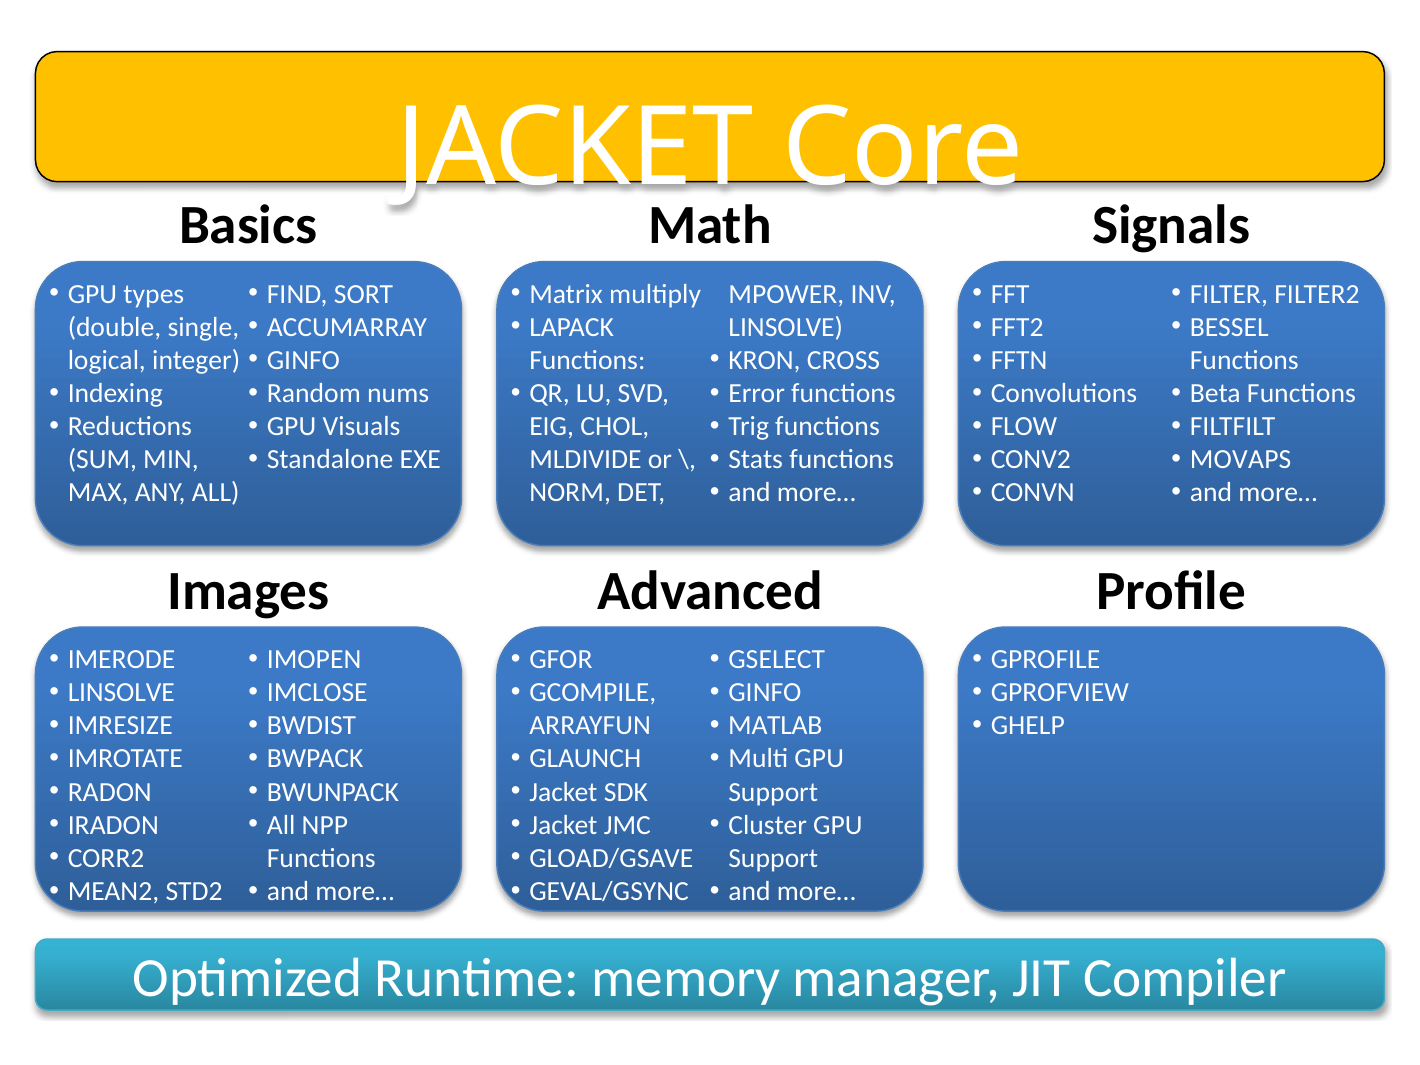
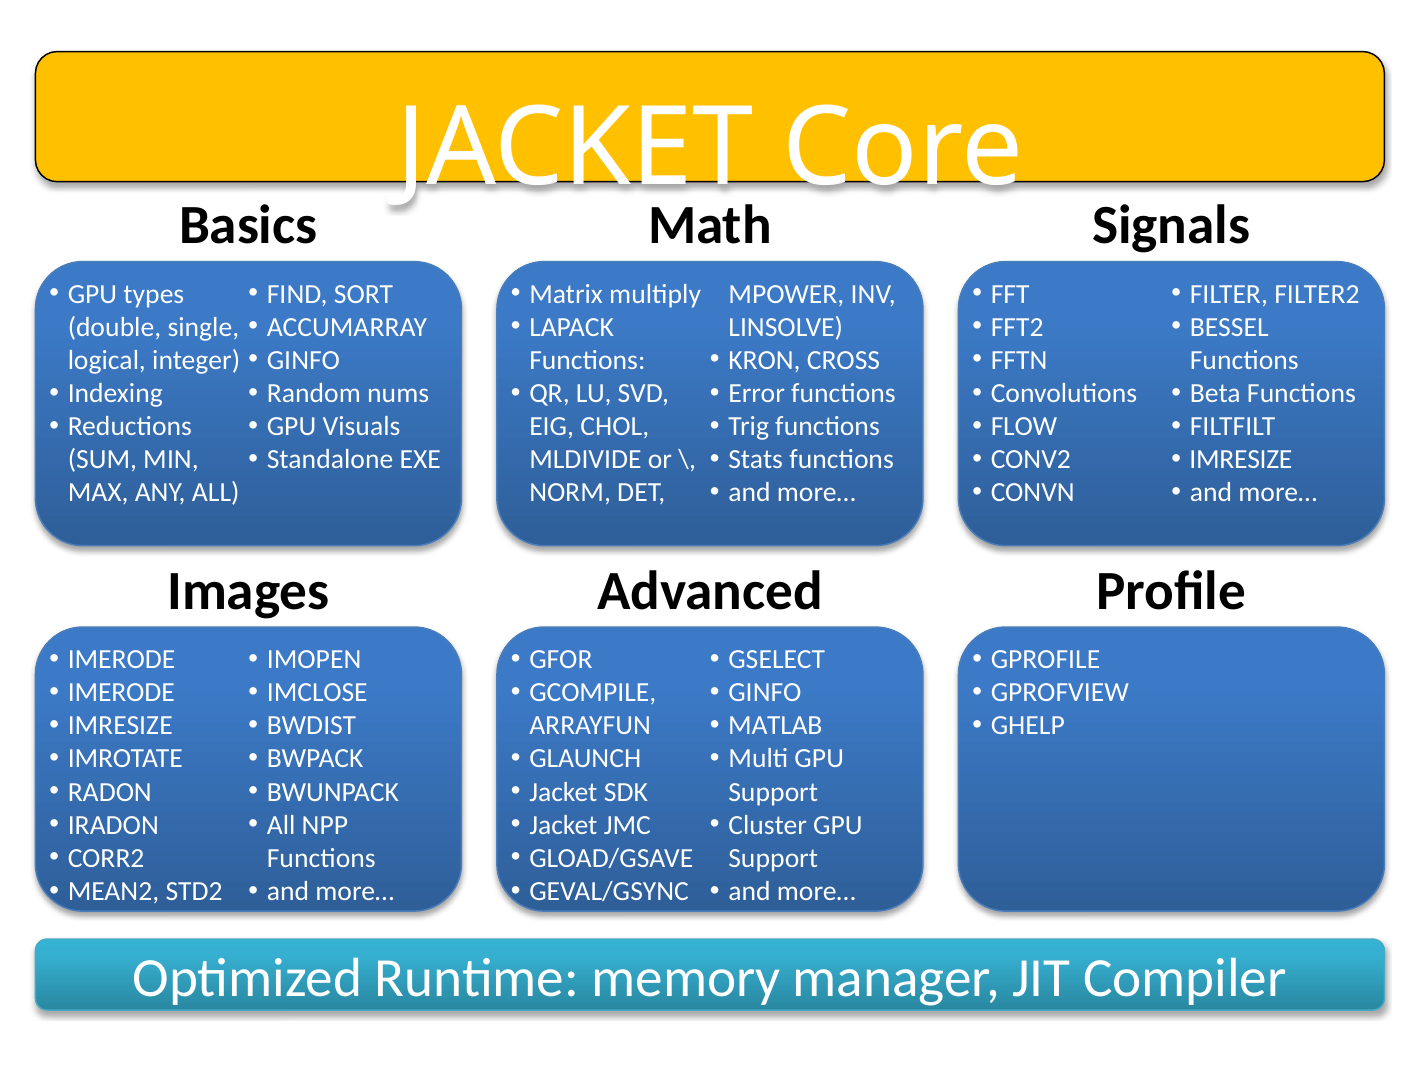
MOVAPS: MOVAPS -> IMRESIZE (1241, 460)
LINSOLVE: LINSOLVE -> IMERODE (121, 693)
